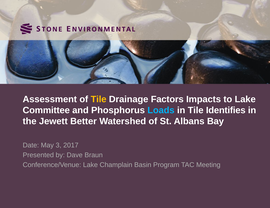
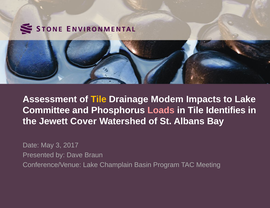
Factors: Factors -> Modem (167, 100)
Loads colour: light blue -> pink (161, 111)
Better: Better -> Cover (83, 122)
